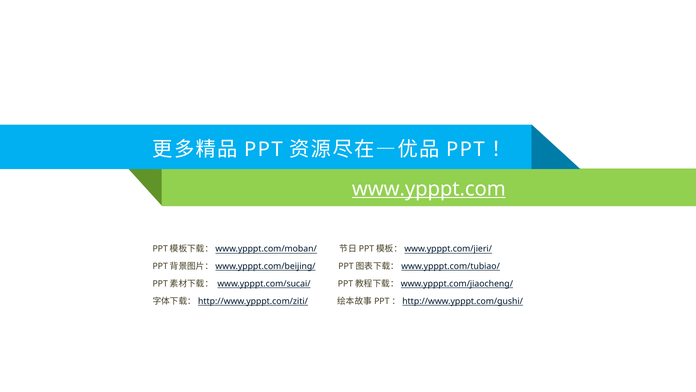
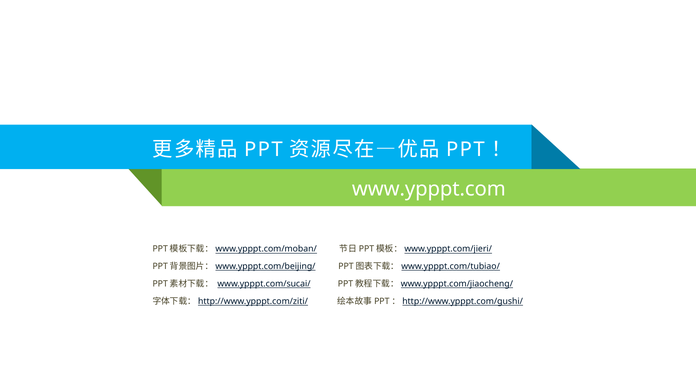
www.ypppt.com underline: present -> none (429, 189)
